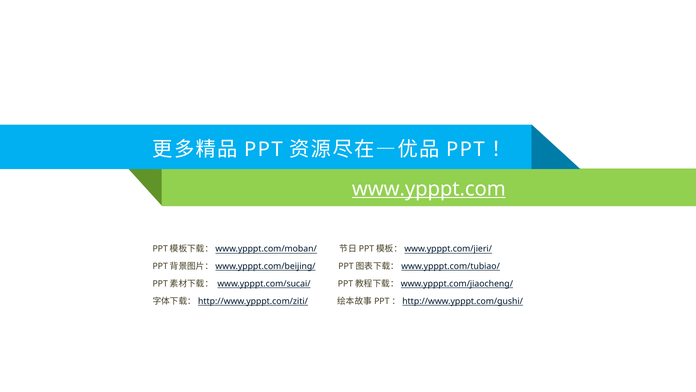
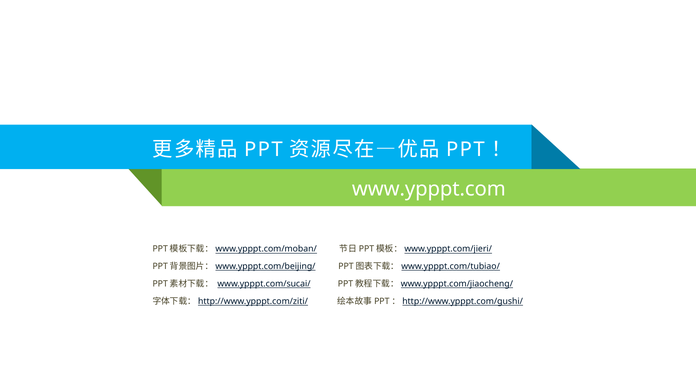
www.ypppt.com underline: present -> none (429, 189)
